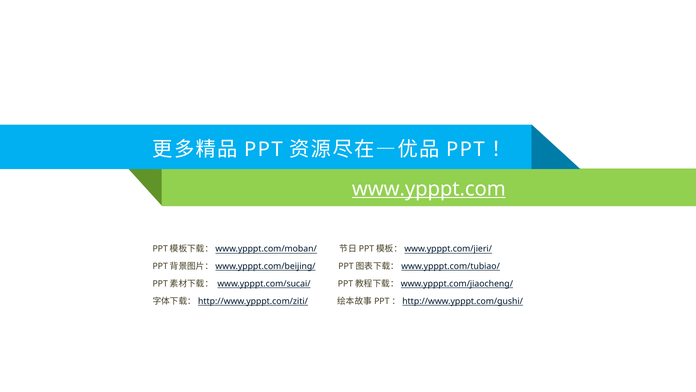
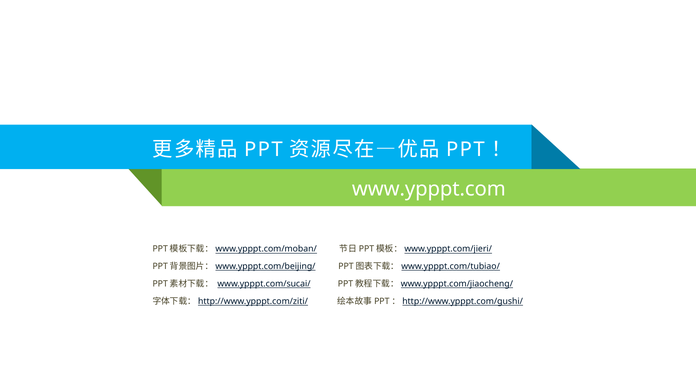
www.ypppt.com underline: present -> none (429, 189)
